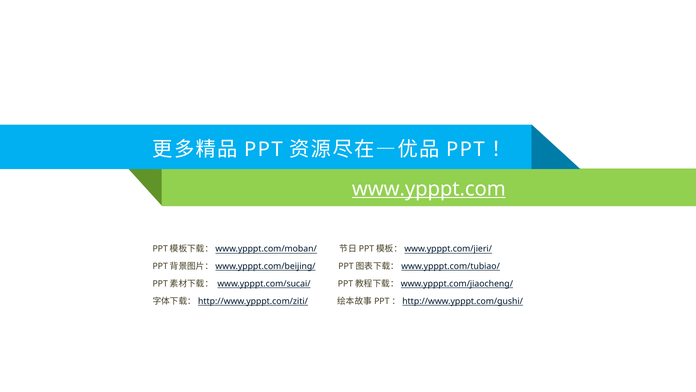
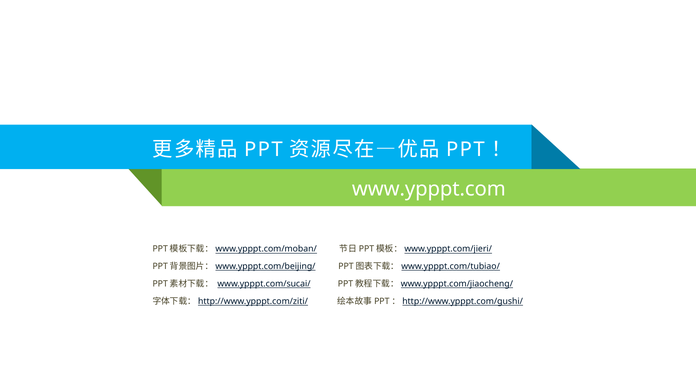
www.ypppt.com underline: present -> none (429, 189)
